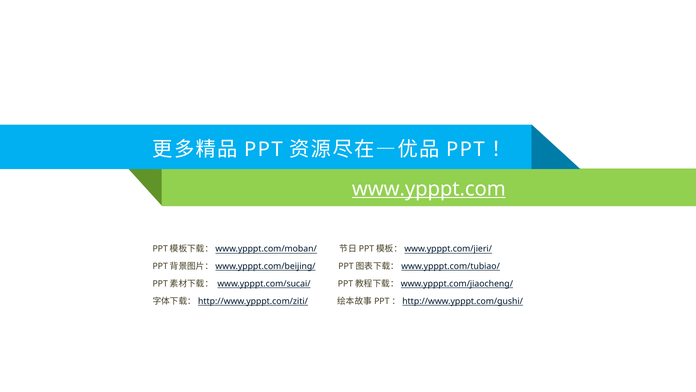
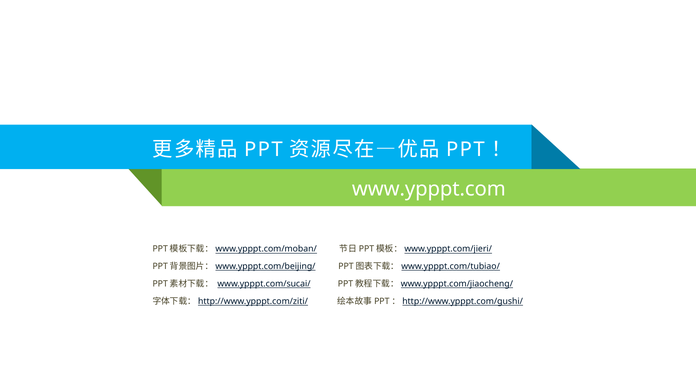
www.ypppt.com underline: present -> none (429, 189)
